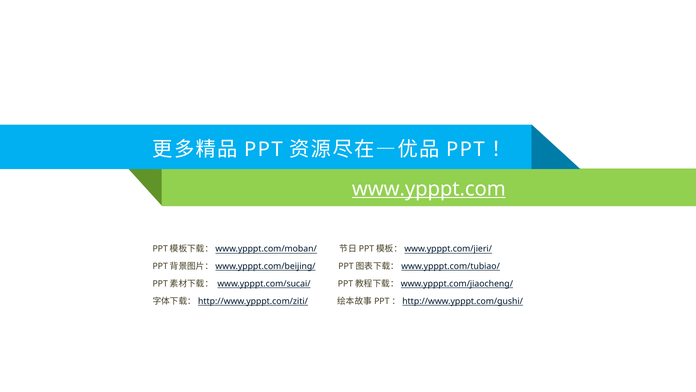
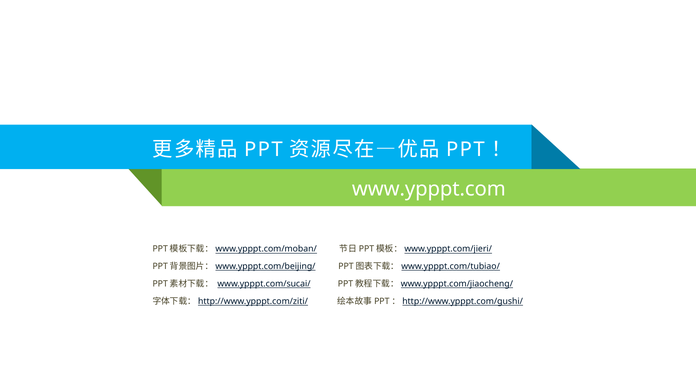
www.ypppt.com underline: present -> none (429, 189)
